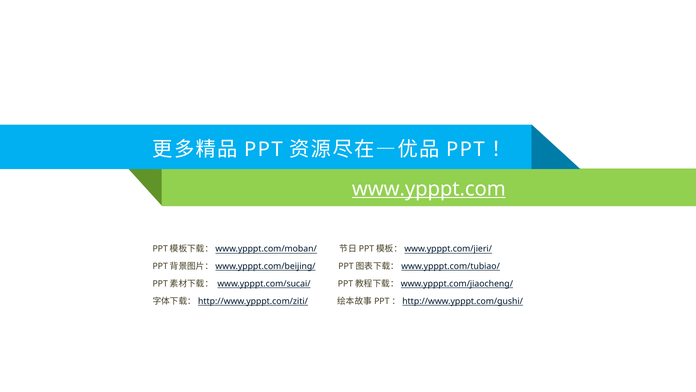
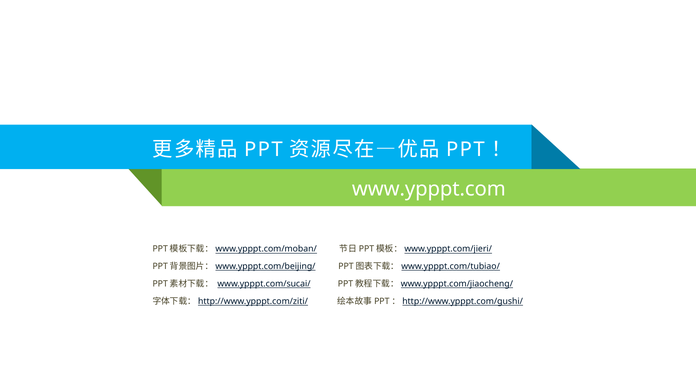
www.ypppt.com underline: present -> none (429, 189)
